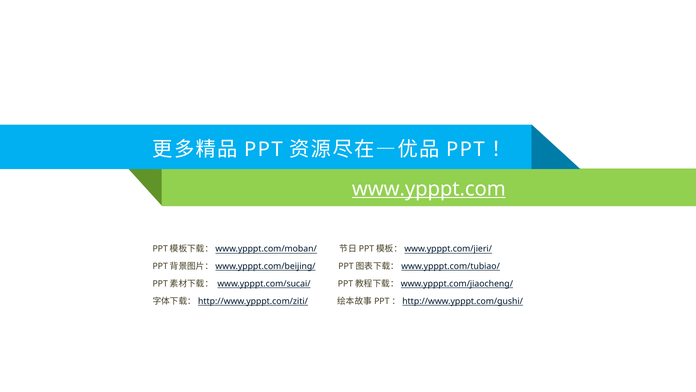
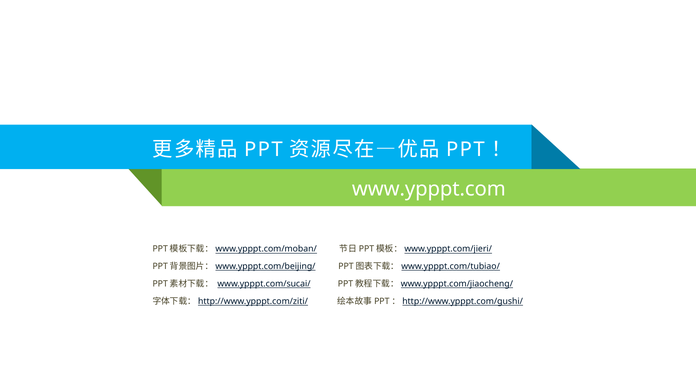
www.ypppt.com underline: present -> none (429, 189)
